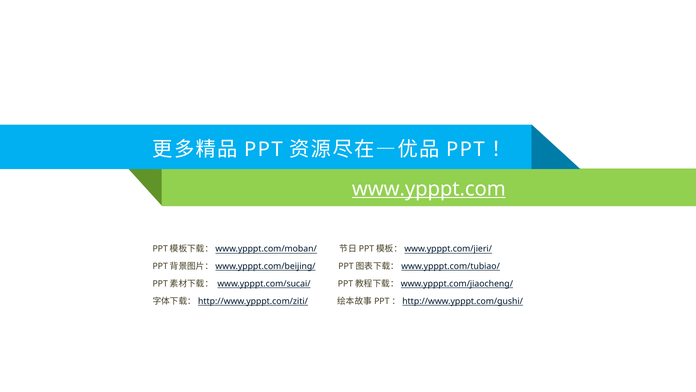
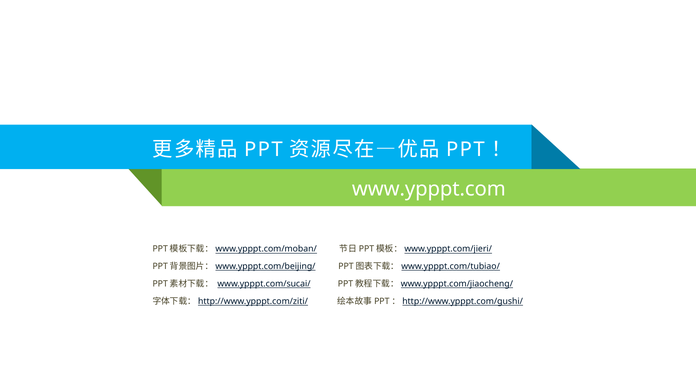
www.ypppt.com underline: present -> none (429, 189)
